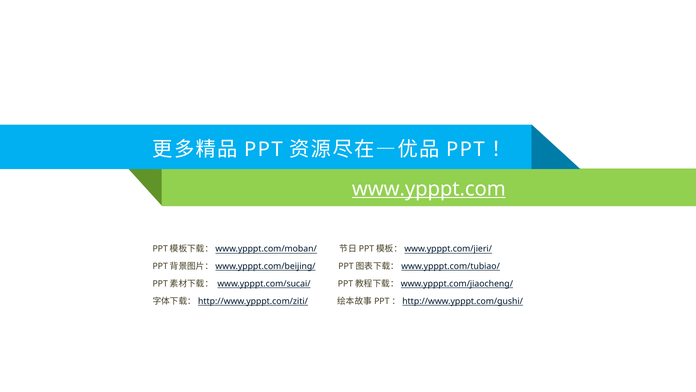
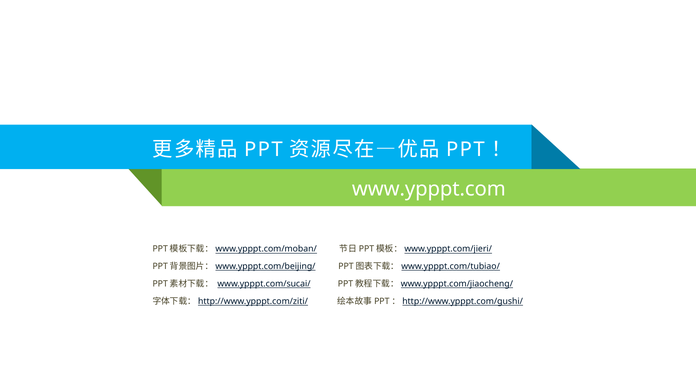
www.ypppt.com underline: present -> none (429, 189)
